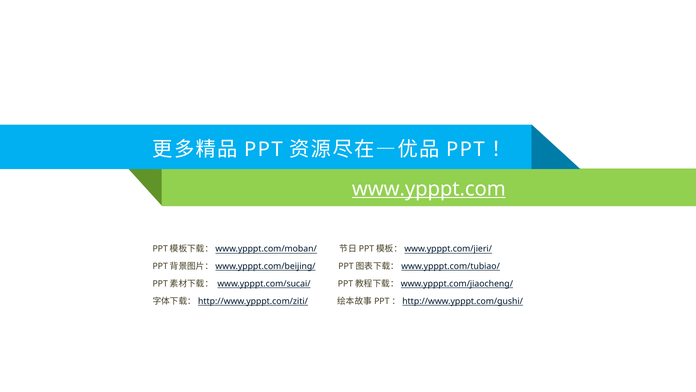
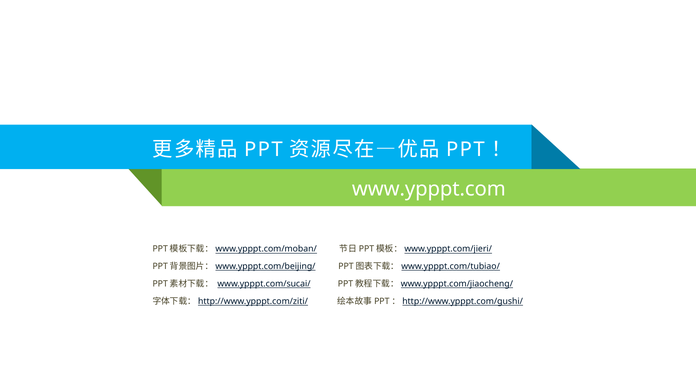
www.ypppt.com underline: present -> none (429, 189)
